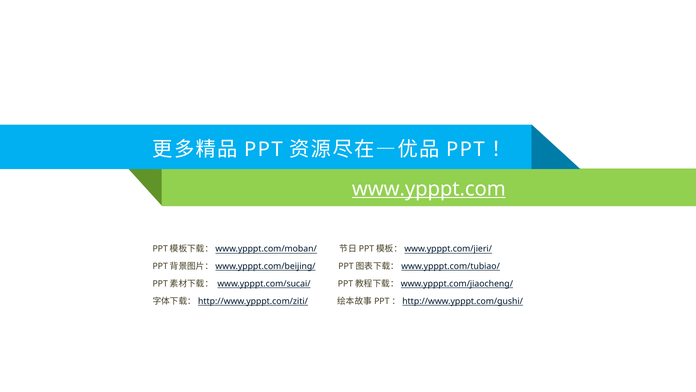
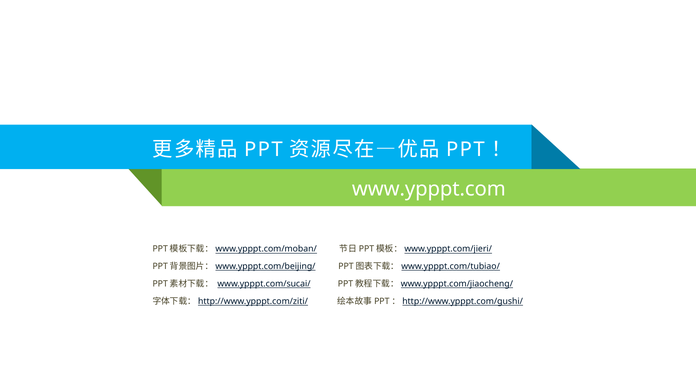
www.ypppt.com underline: present -> none (429, 189)
